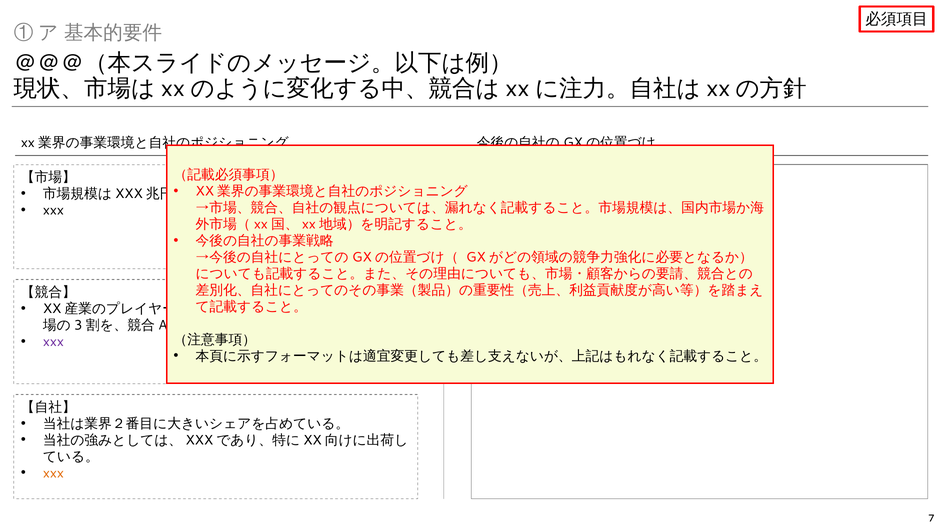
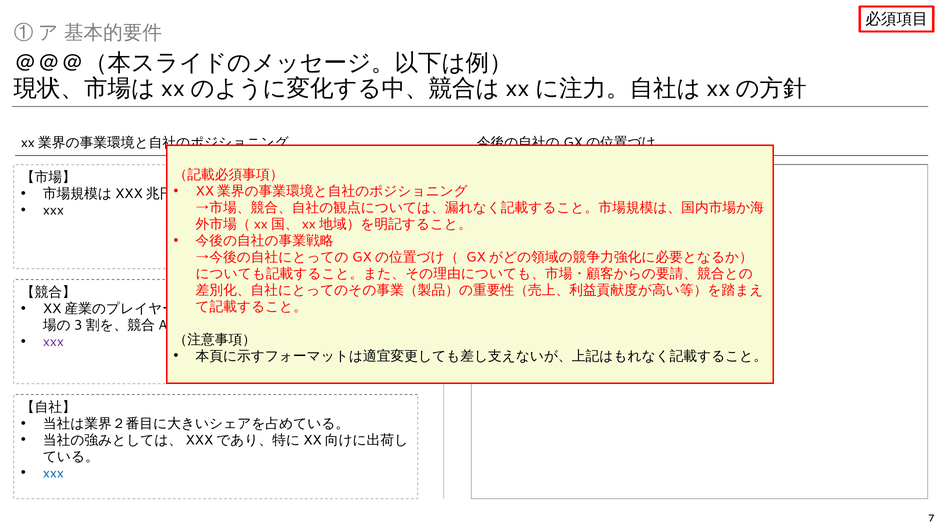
xxx colour: orange -> blue (53, 473)
